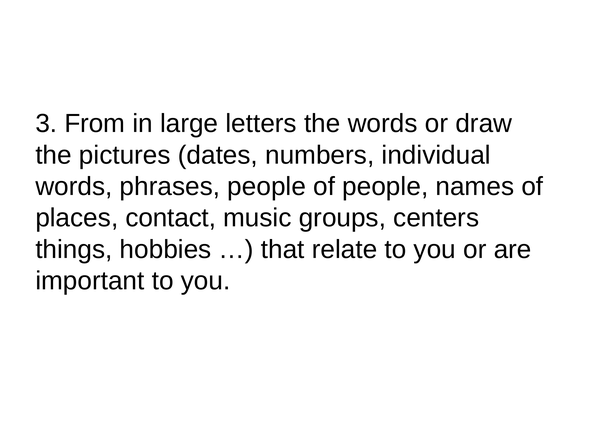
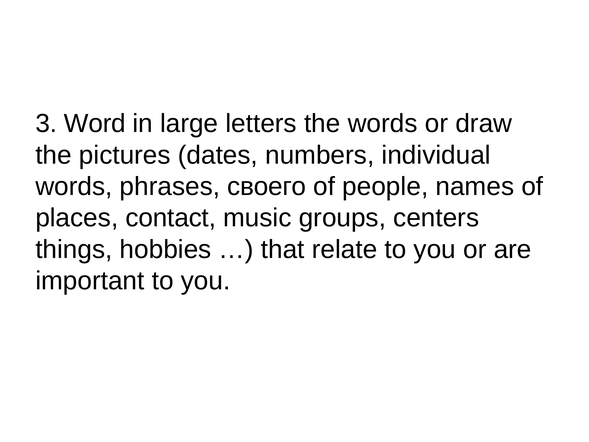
From: From -> Word (95, 124)
phrases people: people -> своего (267, 186)
